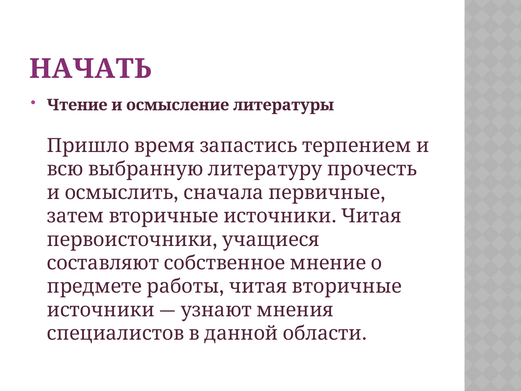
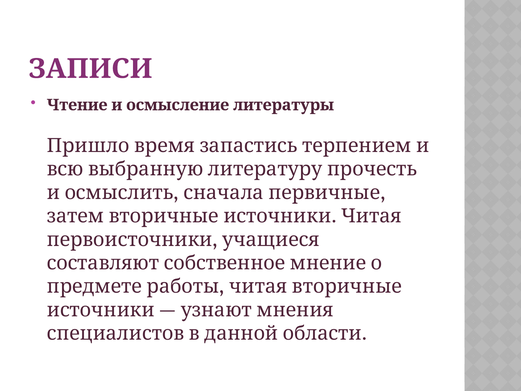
НАЧАТЬ: НАЧАТЬ -> ЗАПИСИ (91, 69)
